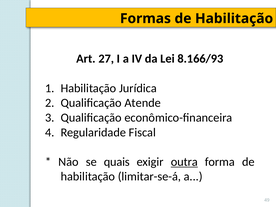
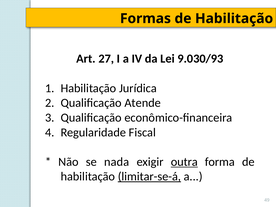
8.166/93: 8.166/93 -> 9.030/93 (200, 59)
quais: quais -> nada (117, 162)
limitar-se-á underline: none -> present (149, 177)
